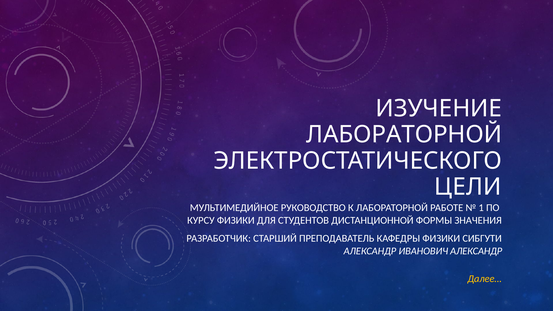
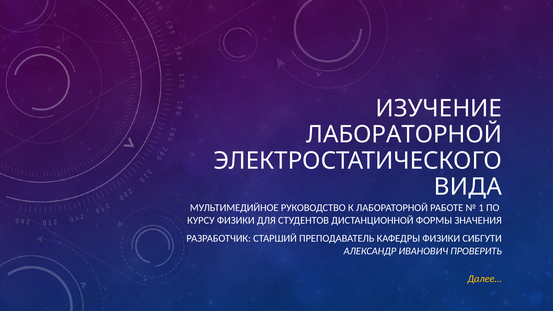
ЦЕЛИ: ЦЕЛИ -> ВИДА (468, 187)
ИВАНОВИЧ АЛЕКСАНДР: АЛЕКСАНДР -> ПРОВЕРИТЬ (476, 251)
